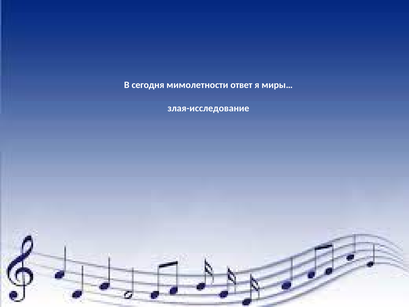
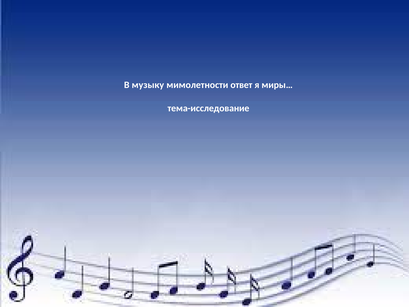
сегодня: сегодня -> музыку (148, 85)
злая-исследование: злая-исследование -> тема-исследование (208, 108)
